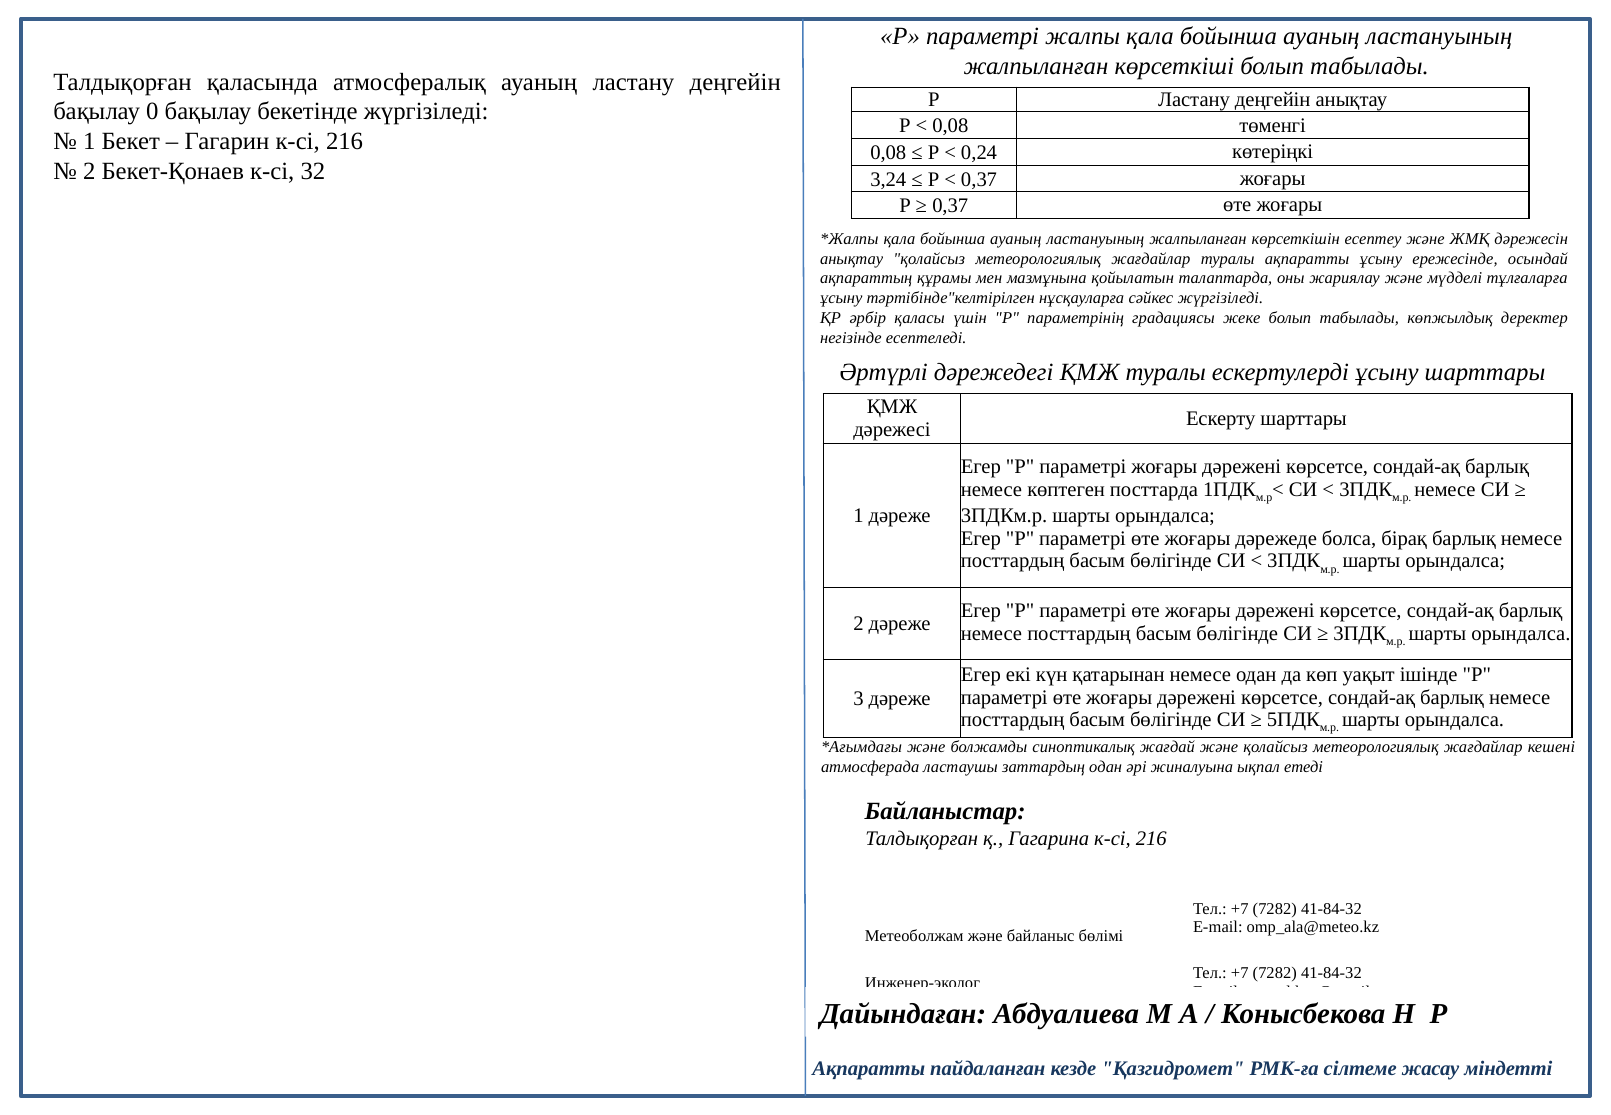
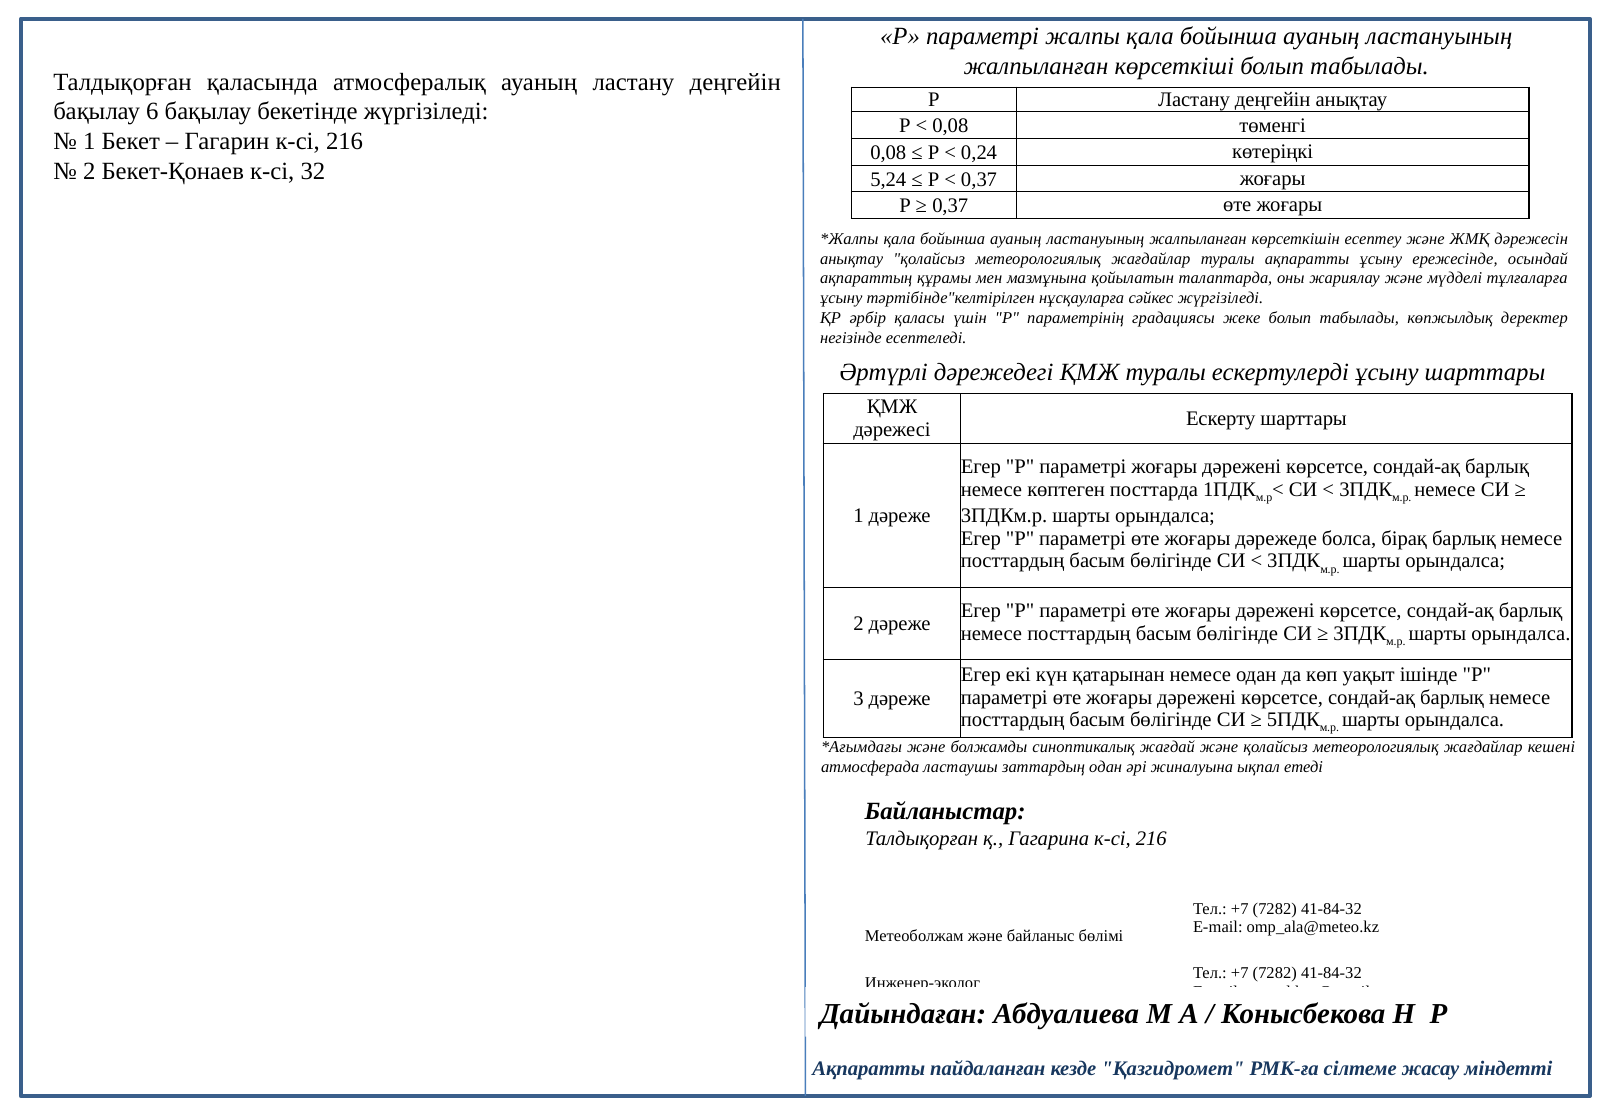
0: 0 -> 6 (152, 112)
3,24: 3,24 -> 5,24 (888, 179)
